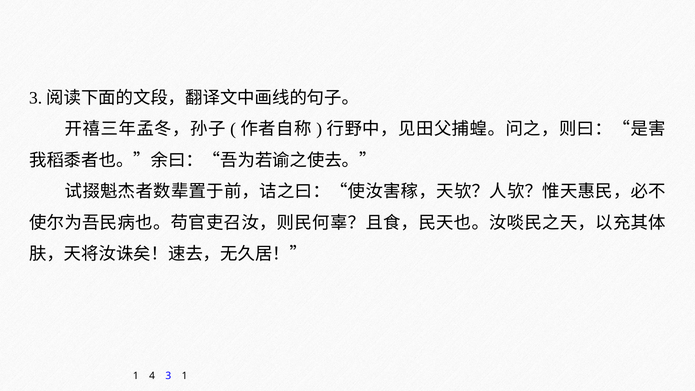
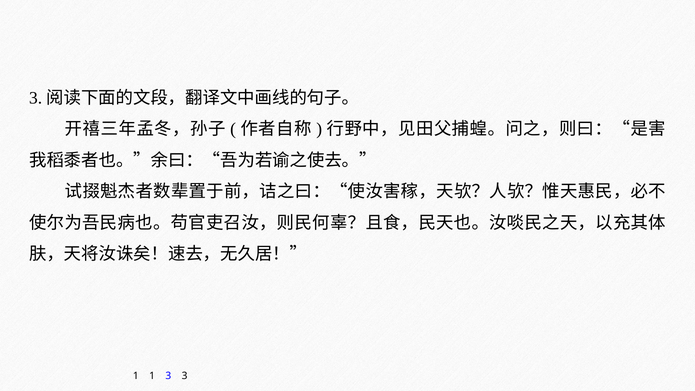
1 4: 4 -> 1 (152, 376)
3 1: 1 -> 3 (185, 376)
